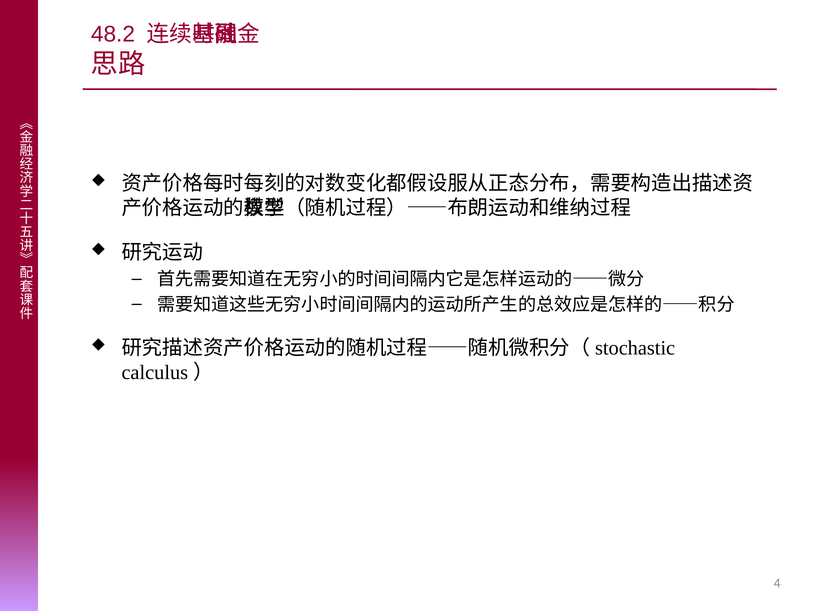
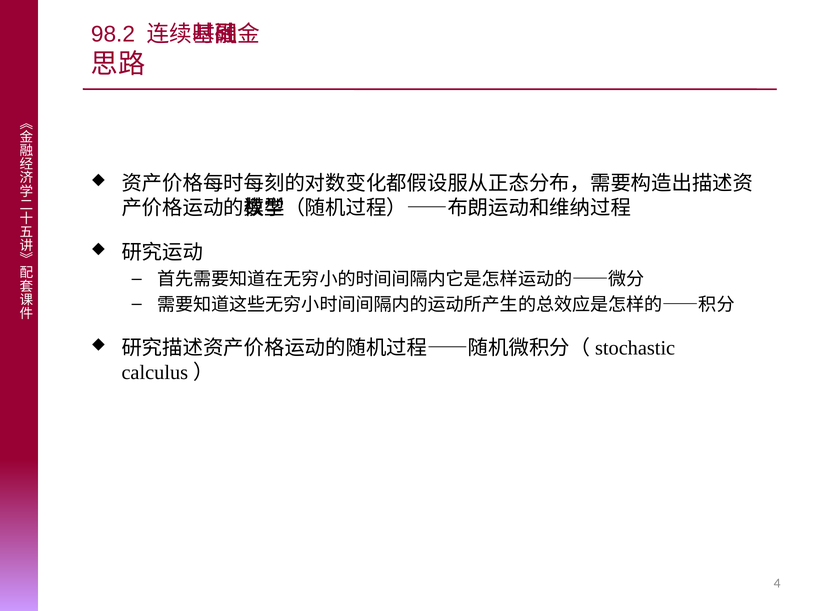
48.2: 48.2 -> 98.2 (113, 34)
